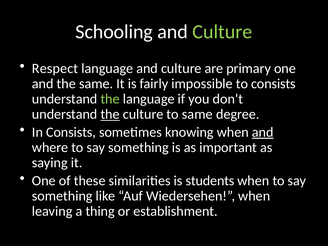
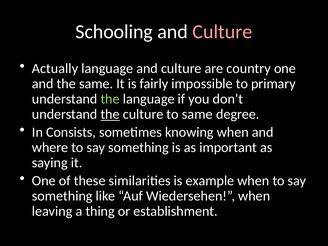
Culture colour: light green -> pink (222, 32)
Respect: Respect -> Actually (55, 69)
primary: primary -> country (249, 69)
to consists: consists -> primary (273, 84)
and underline: present -> none (263, 132)
students: students -> example (210, 181)
